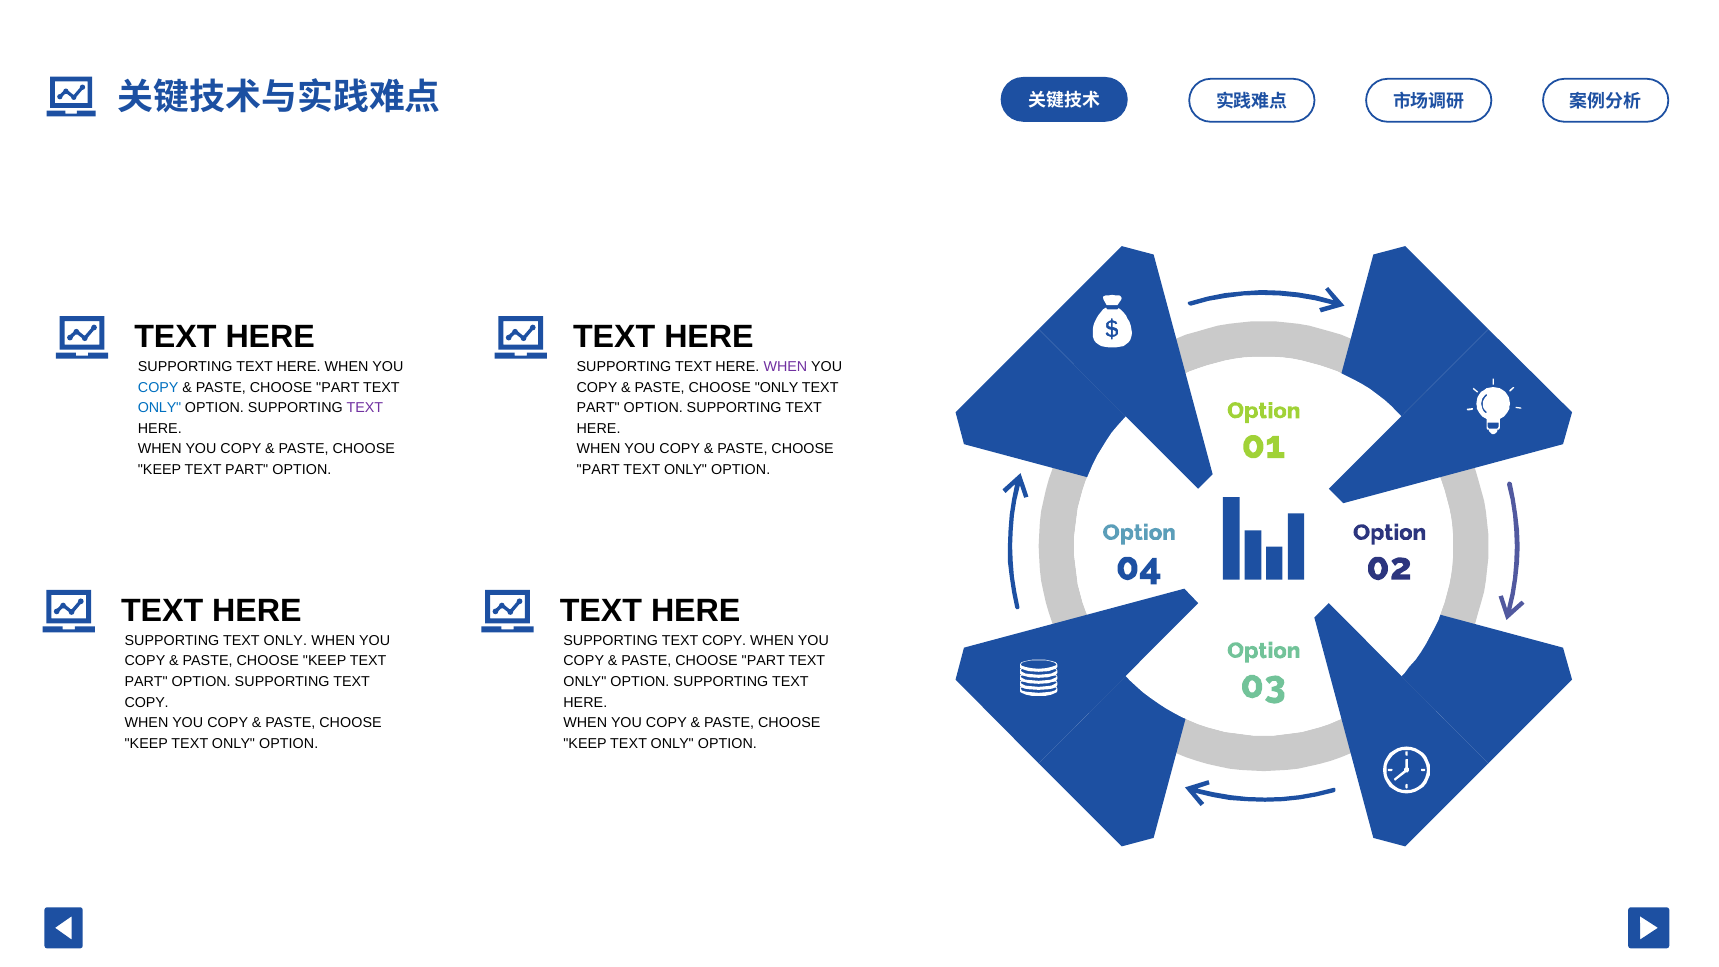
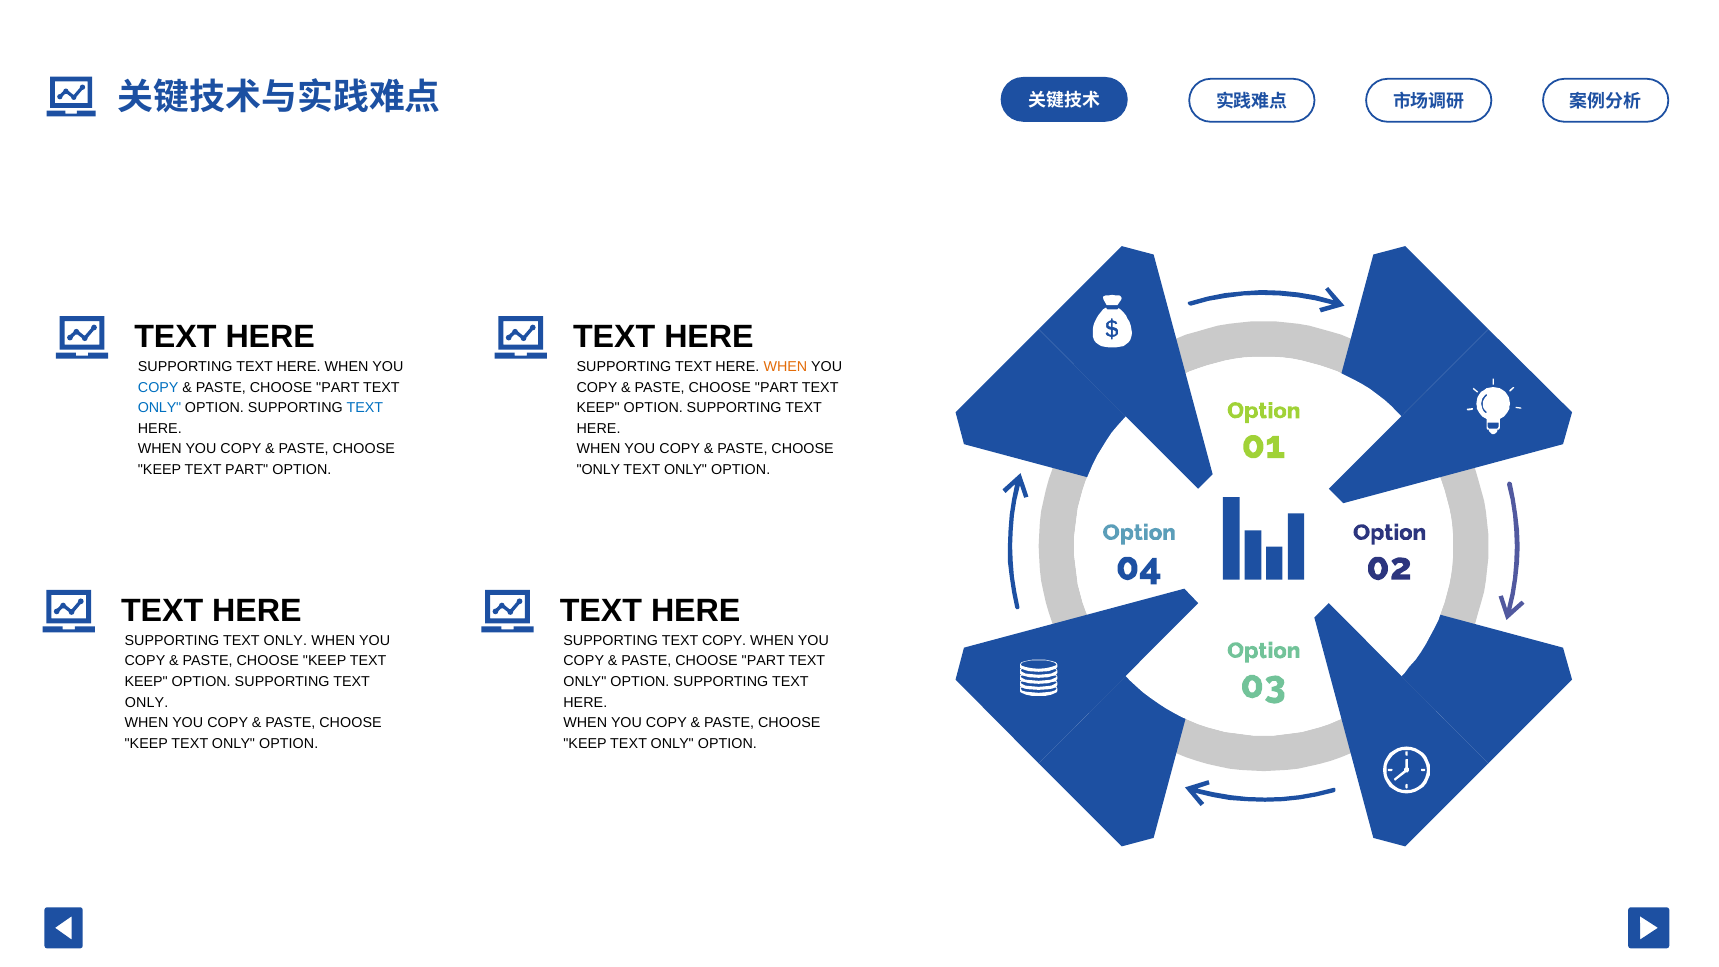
WHEN colour: purple -> orange (785, 367)
ONLY: ONLY -> PART (777, 387)
TEXT colour: purple -> blue (365, 408)
PART: PART -> KEEP (598, 408)
PART: PART -> ONLY (598, 470)
PART: PART -> KEEP (146, 682)
COPY: COPY -> ONLY (147, 702)
